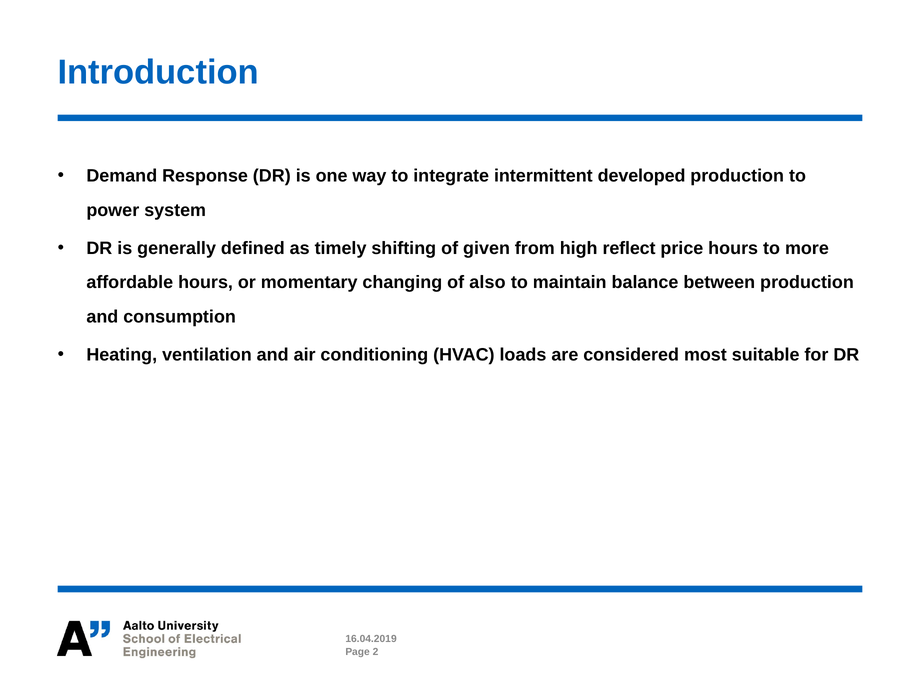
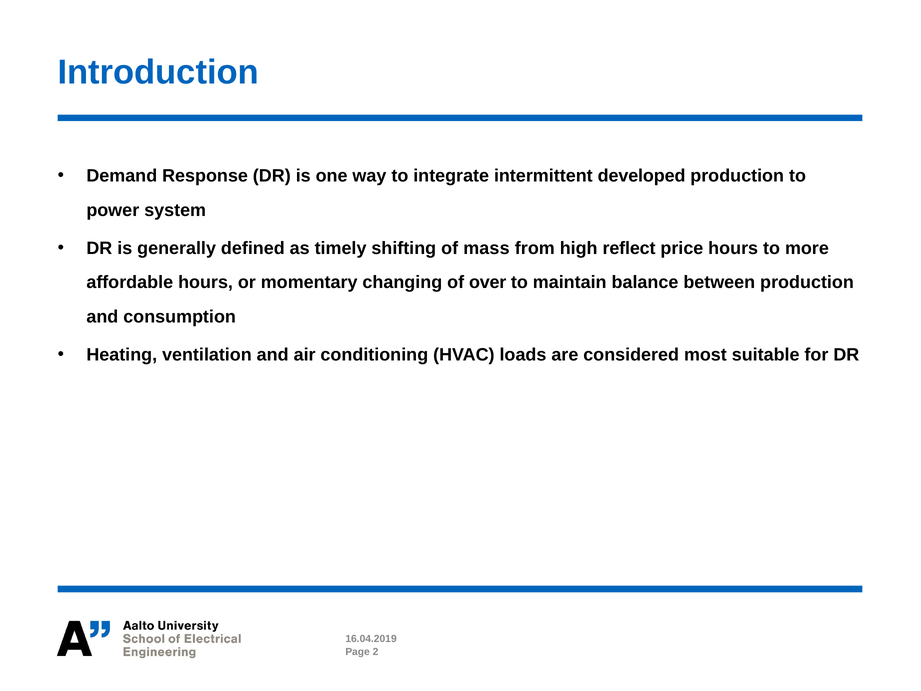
given: given -> mass (486, 248)
also: also -> over (488, 282)
